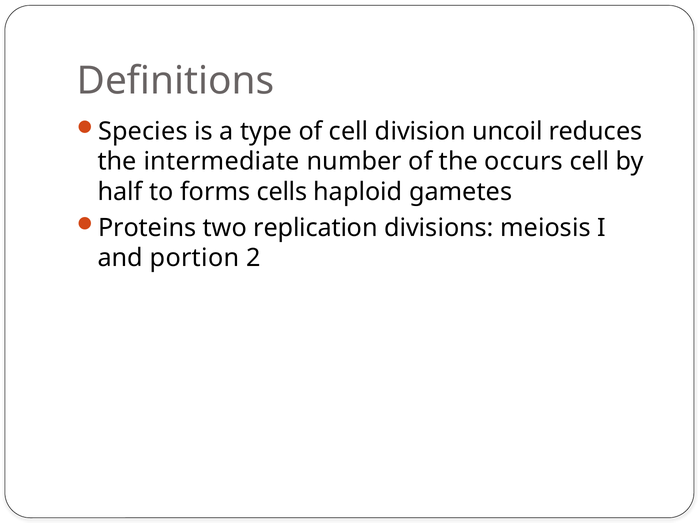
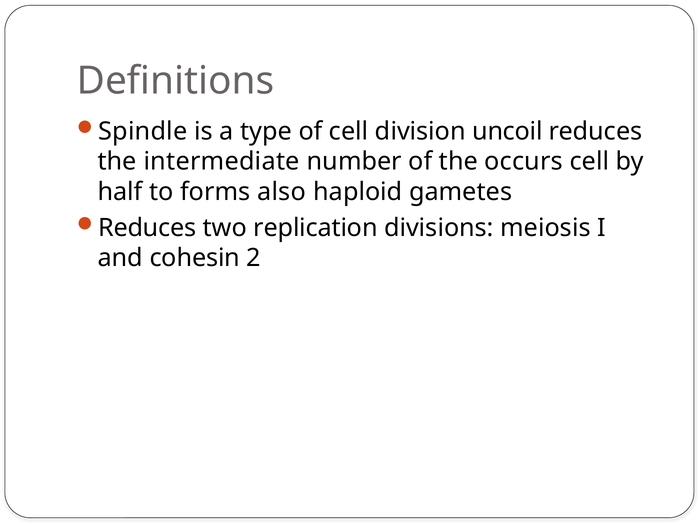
Species: Species -> Spindle (143, 131)
cells: cells -> also (282, 192)
Proteins: Proteins -> Reduces (147, 227)
portion: portion -> cohesin (195, 258)
